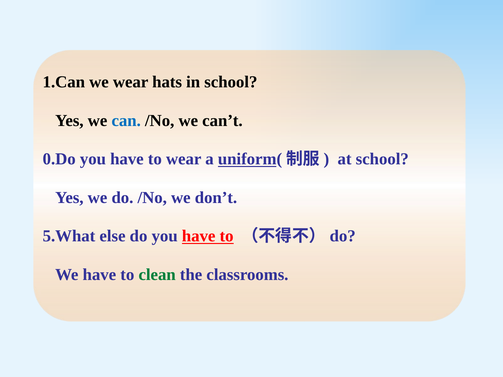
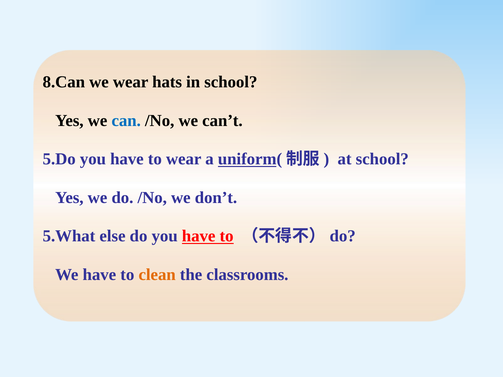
1.Can: 1.Can -> 8.Can (64, 82)
0.Do: 0.Do -> 5.Do (59, 159)
clean colour: green -> orange (157, 275)
